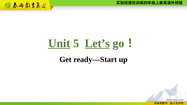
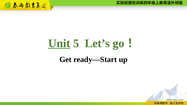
Let’s underline: present -> none (97, 43)
